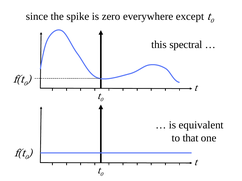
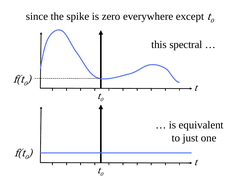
that: that -> just (190, 138)
